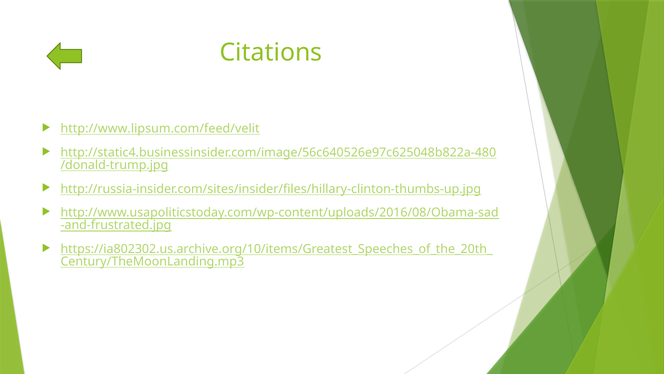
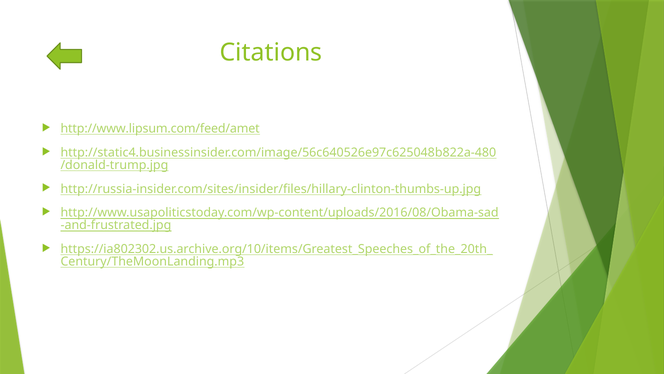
http://www.lipsum.com/feed/velit: http://www.lipsum.com/feed/velit -> http://www.lipsum.com/feed/amet (160, 129)
